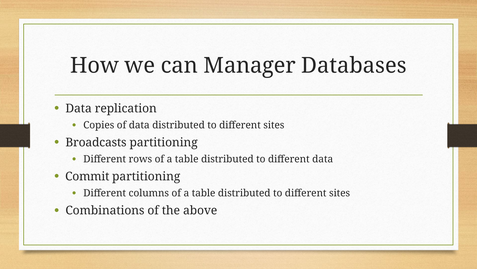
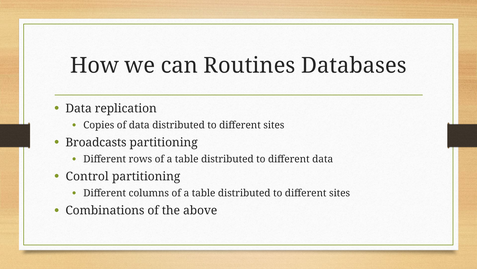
Manager: Manager -> Routines (250, 65)
Commit: Commit -> Control (87, 176)
